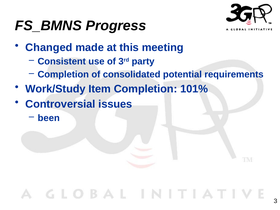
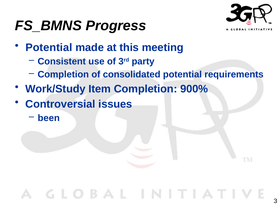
Changed: Changed -> Potential (49, 47)
101%: 101% -> 900% (194, 89)
